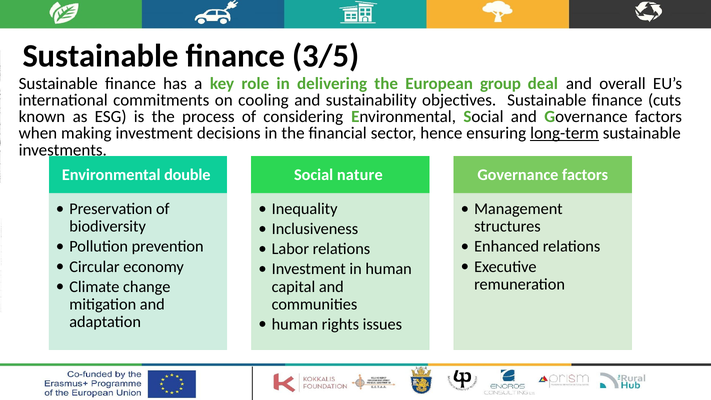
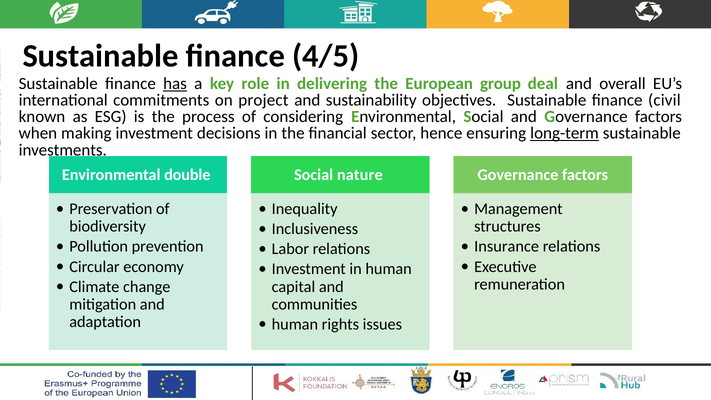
3/5: 3/5 -> 4/5 (326, 56)
has underline: none -> present (175, 84)
cooling: cooling -> project (263, 100)
cuts: cuts -> civil (664, 100)
Enhanced: Enhanced -> Insurance (507, 247)
